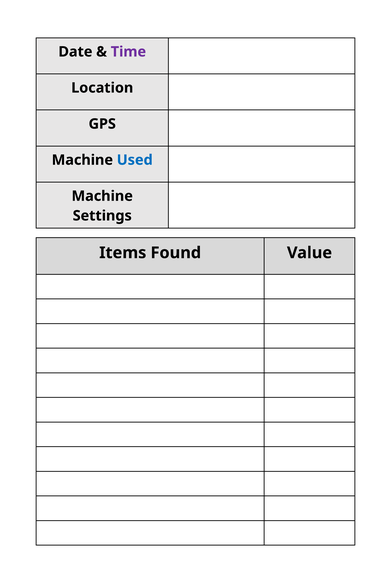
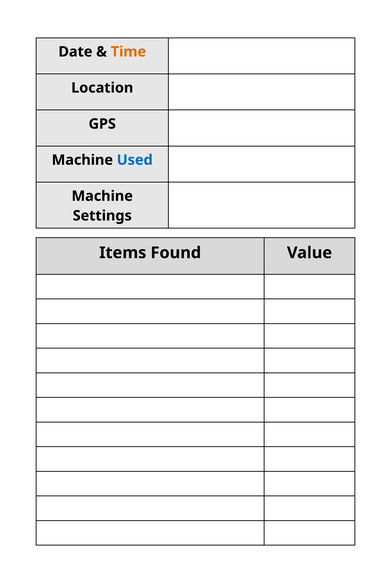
Time colour: purple -> orange (128, 52)
